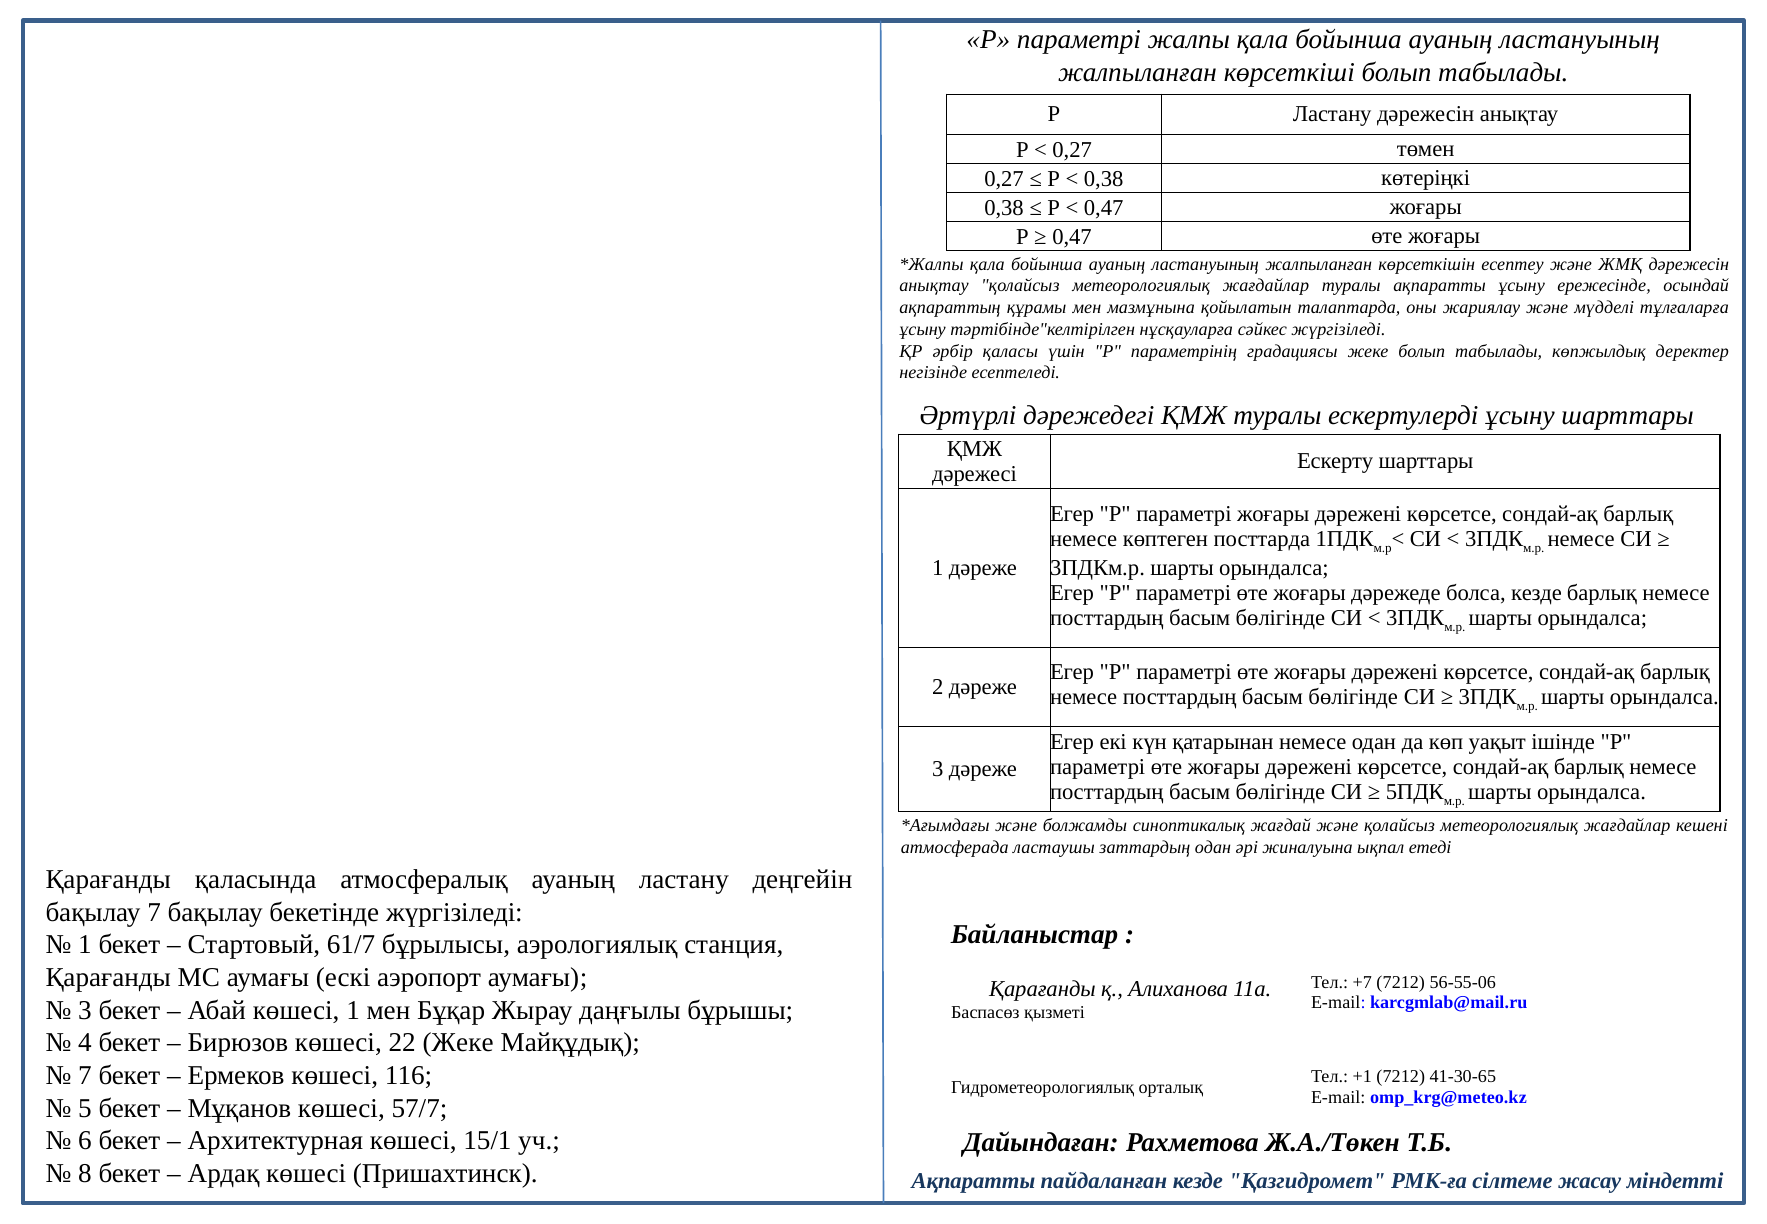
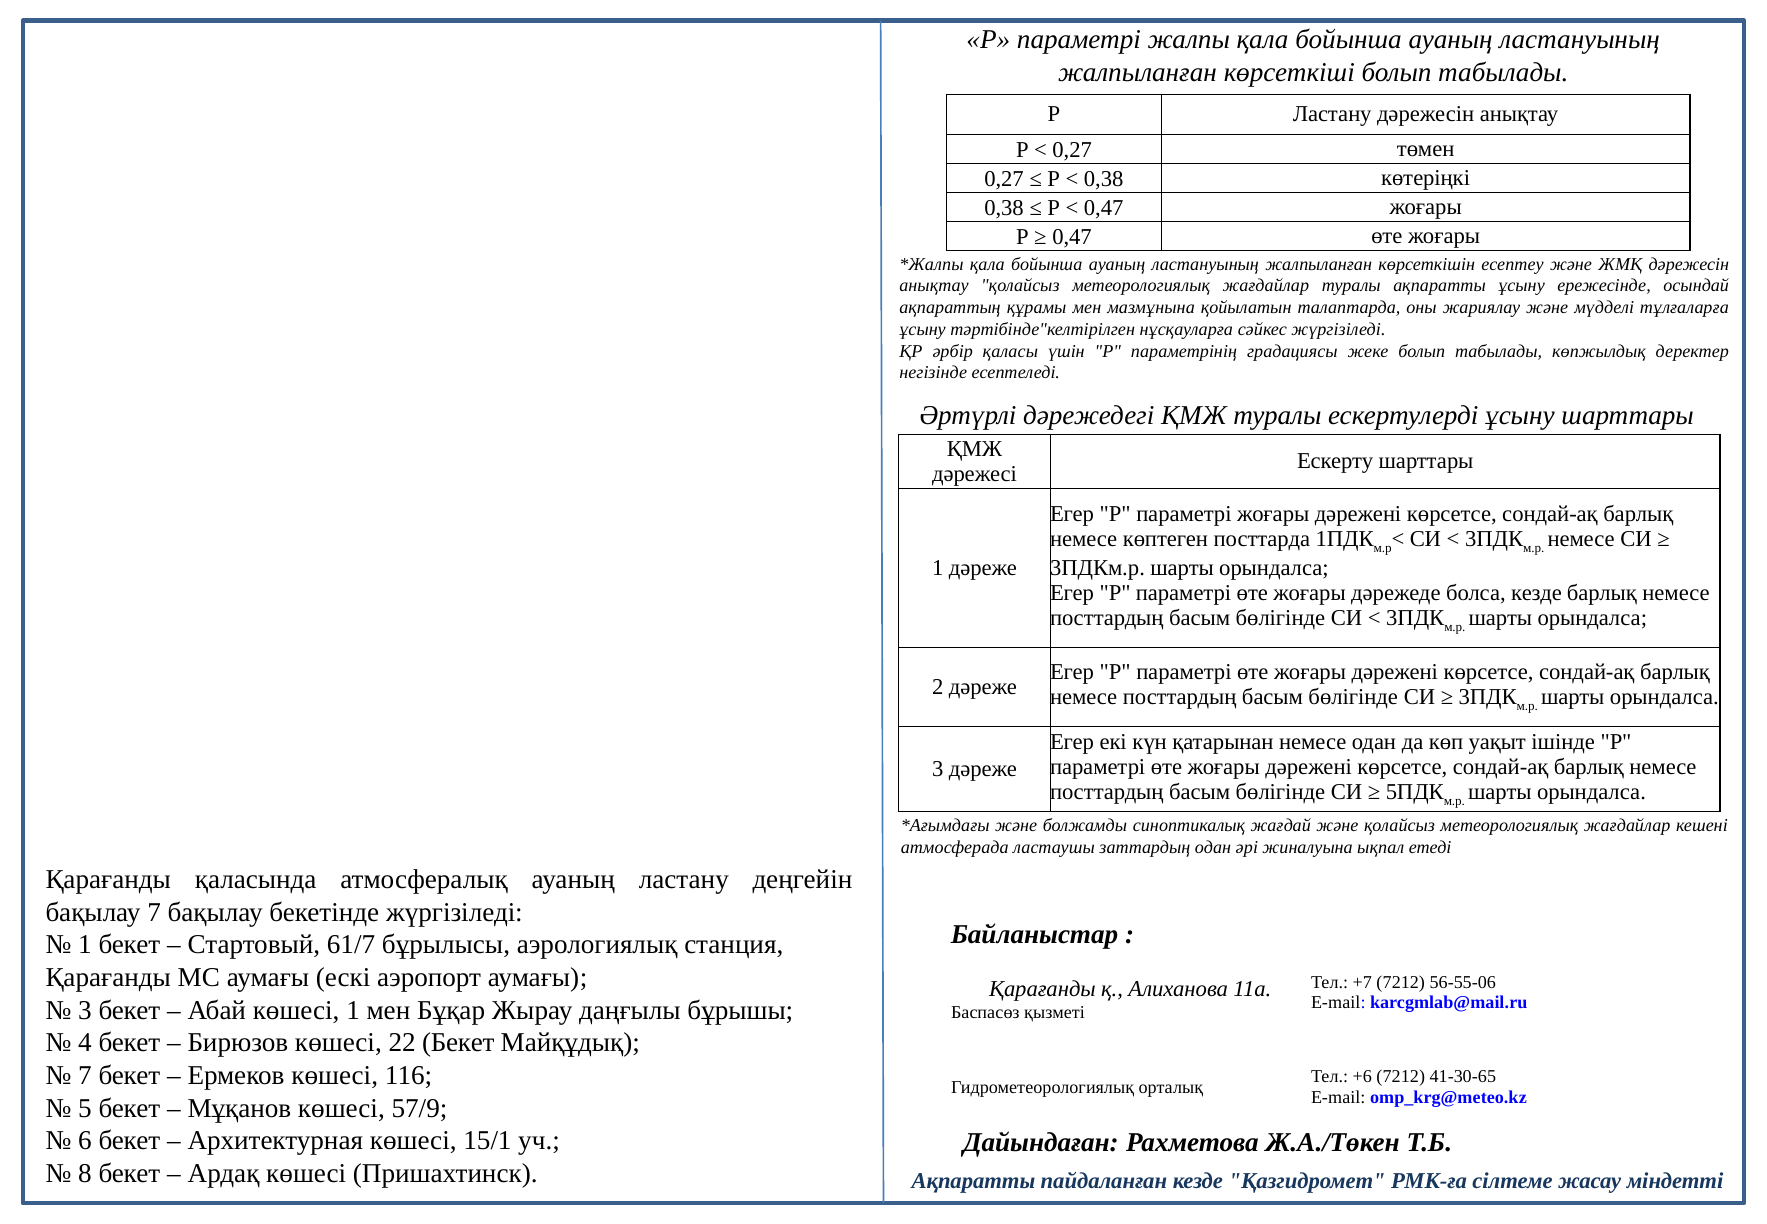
22 Жеке: Жеке -> Бекет (458, 1042)
+1: +1 -> +6 (1362, 1076)
57/7: 57/7 -> 57/9 (419, 1107)
